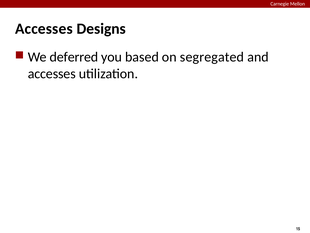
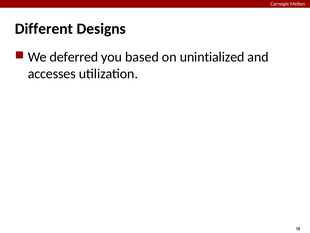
Accesses: Accesses -> Different (44, 29)
segregated: segregated -> unintialized (212, 57)
